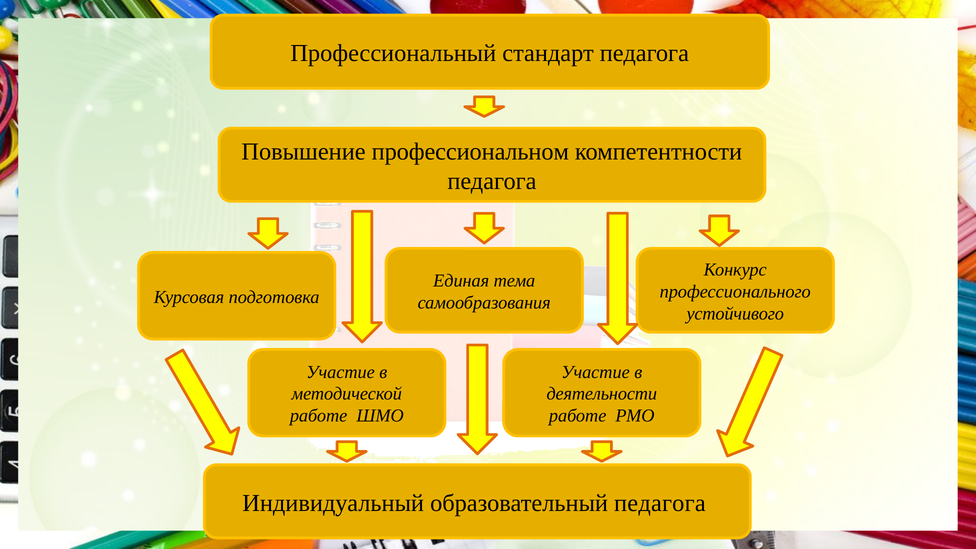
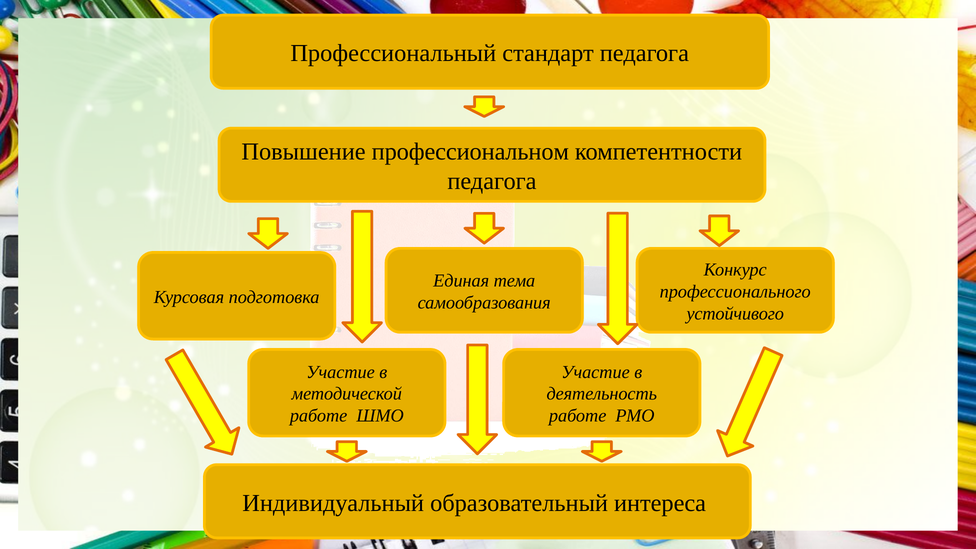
деятельности: деятельности -> деятельность (602, 394)
образовательный педагога: педагога -> интереса (660, 503)
